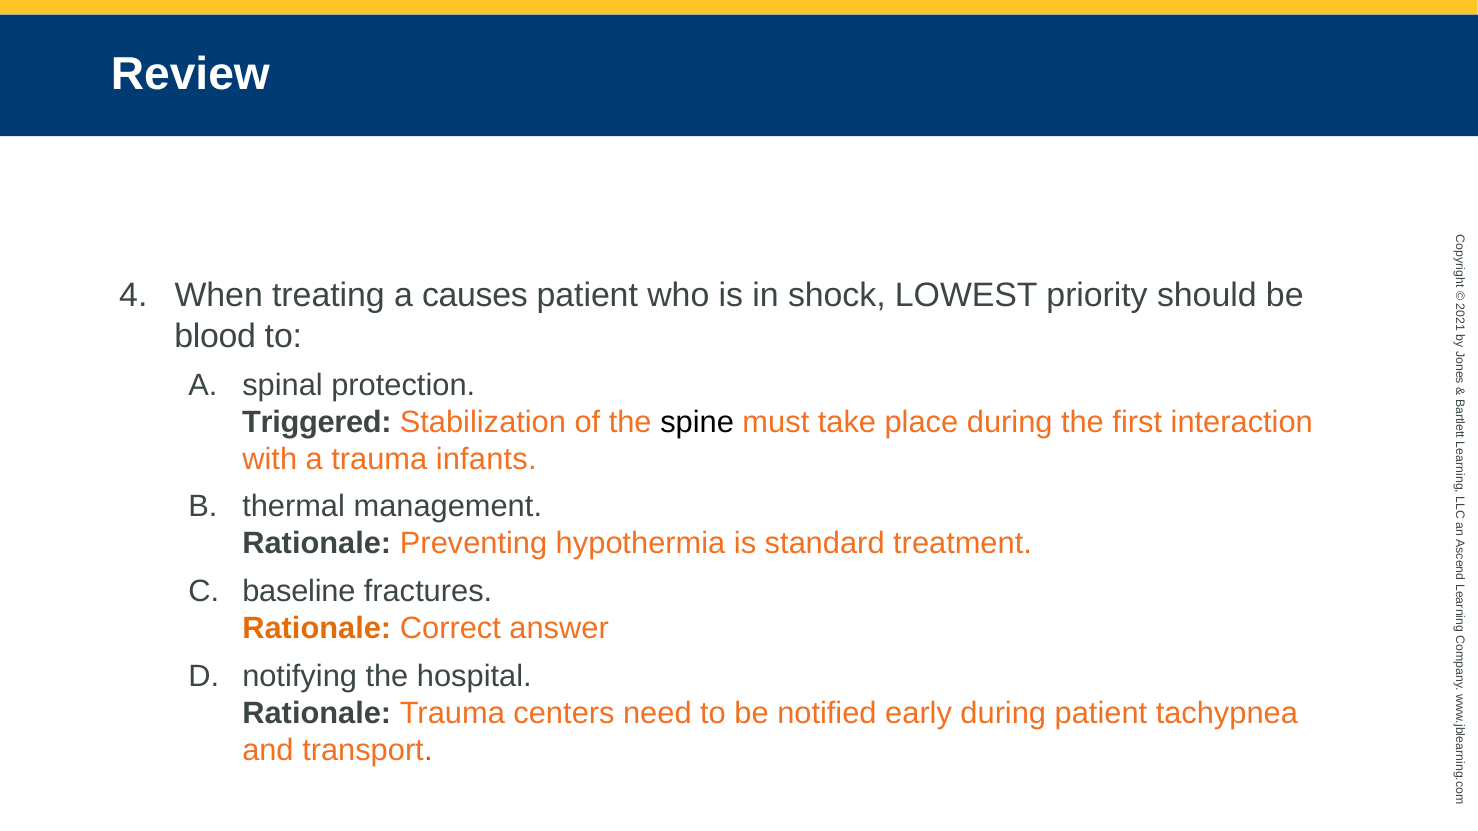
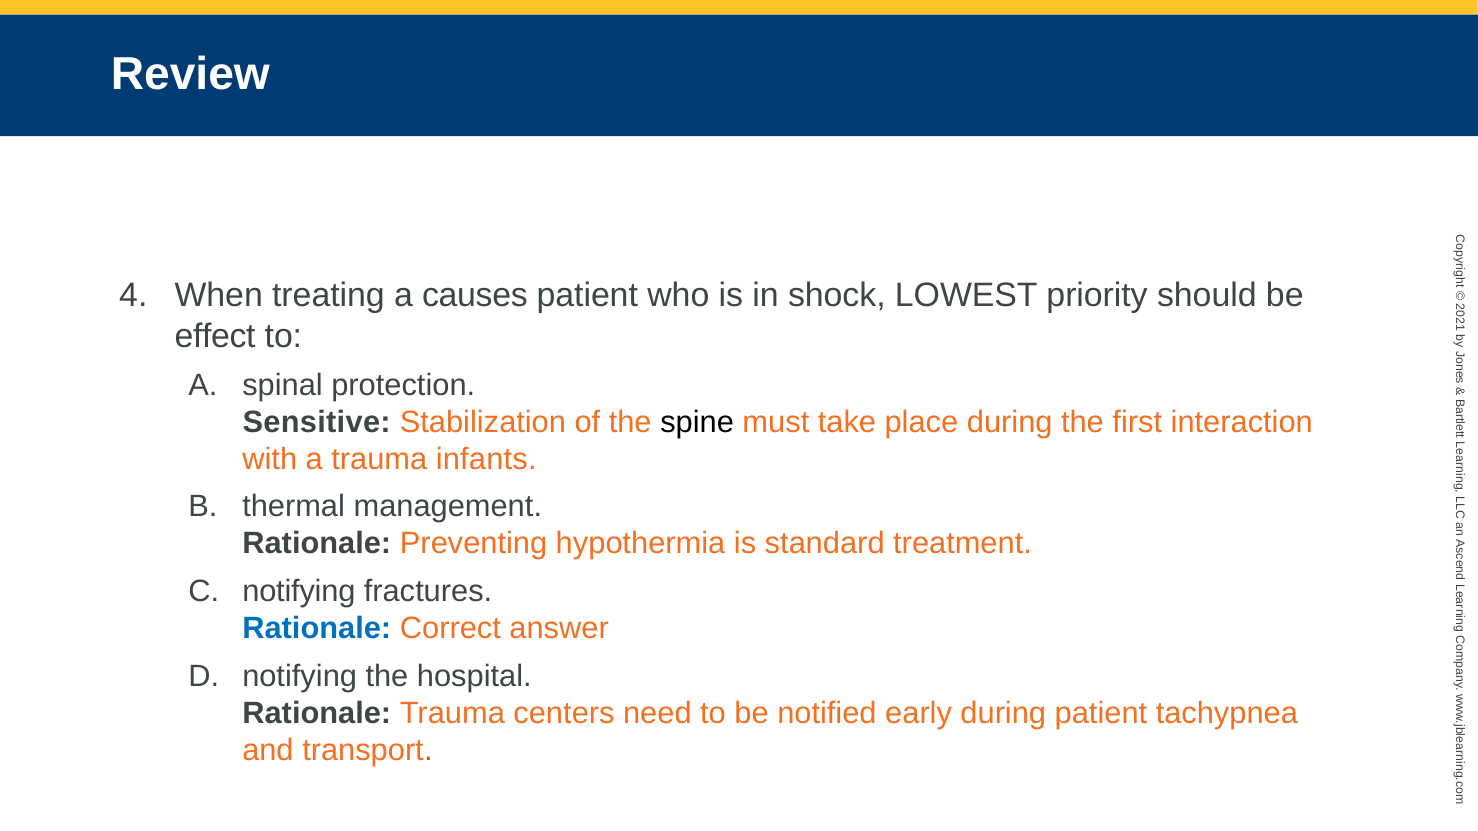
blood: blood -> effect (215, 336)
Triggered: Triggered -> Sensitive (317, 422)
baseline: baseline -> notifying (299, 592)
Rationale colour: orange -> blue (317, 629)
